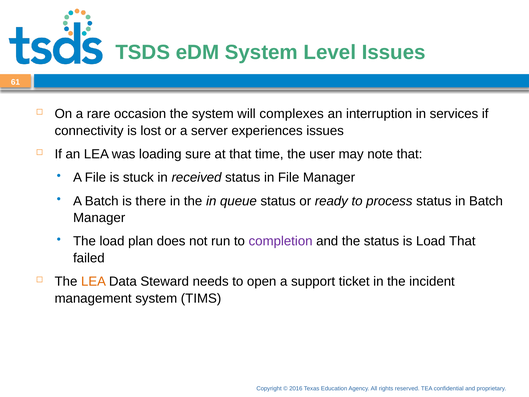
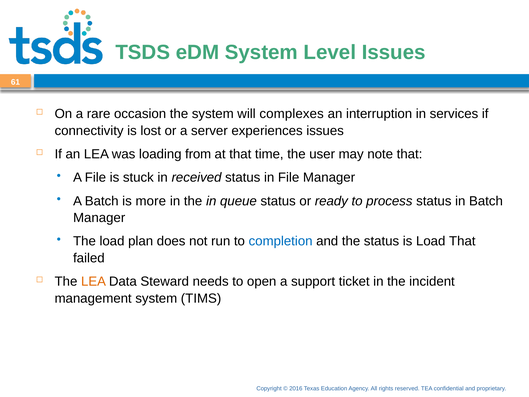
sure: sure -> from (198, 154)
there: there -> more (151, 201)
completion colour: purple -> blue (281, 241)
